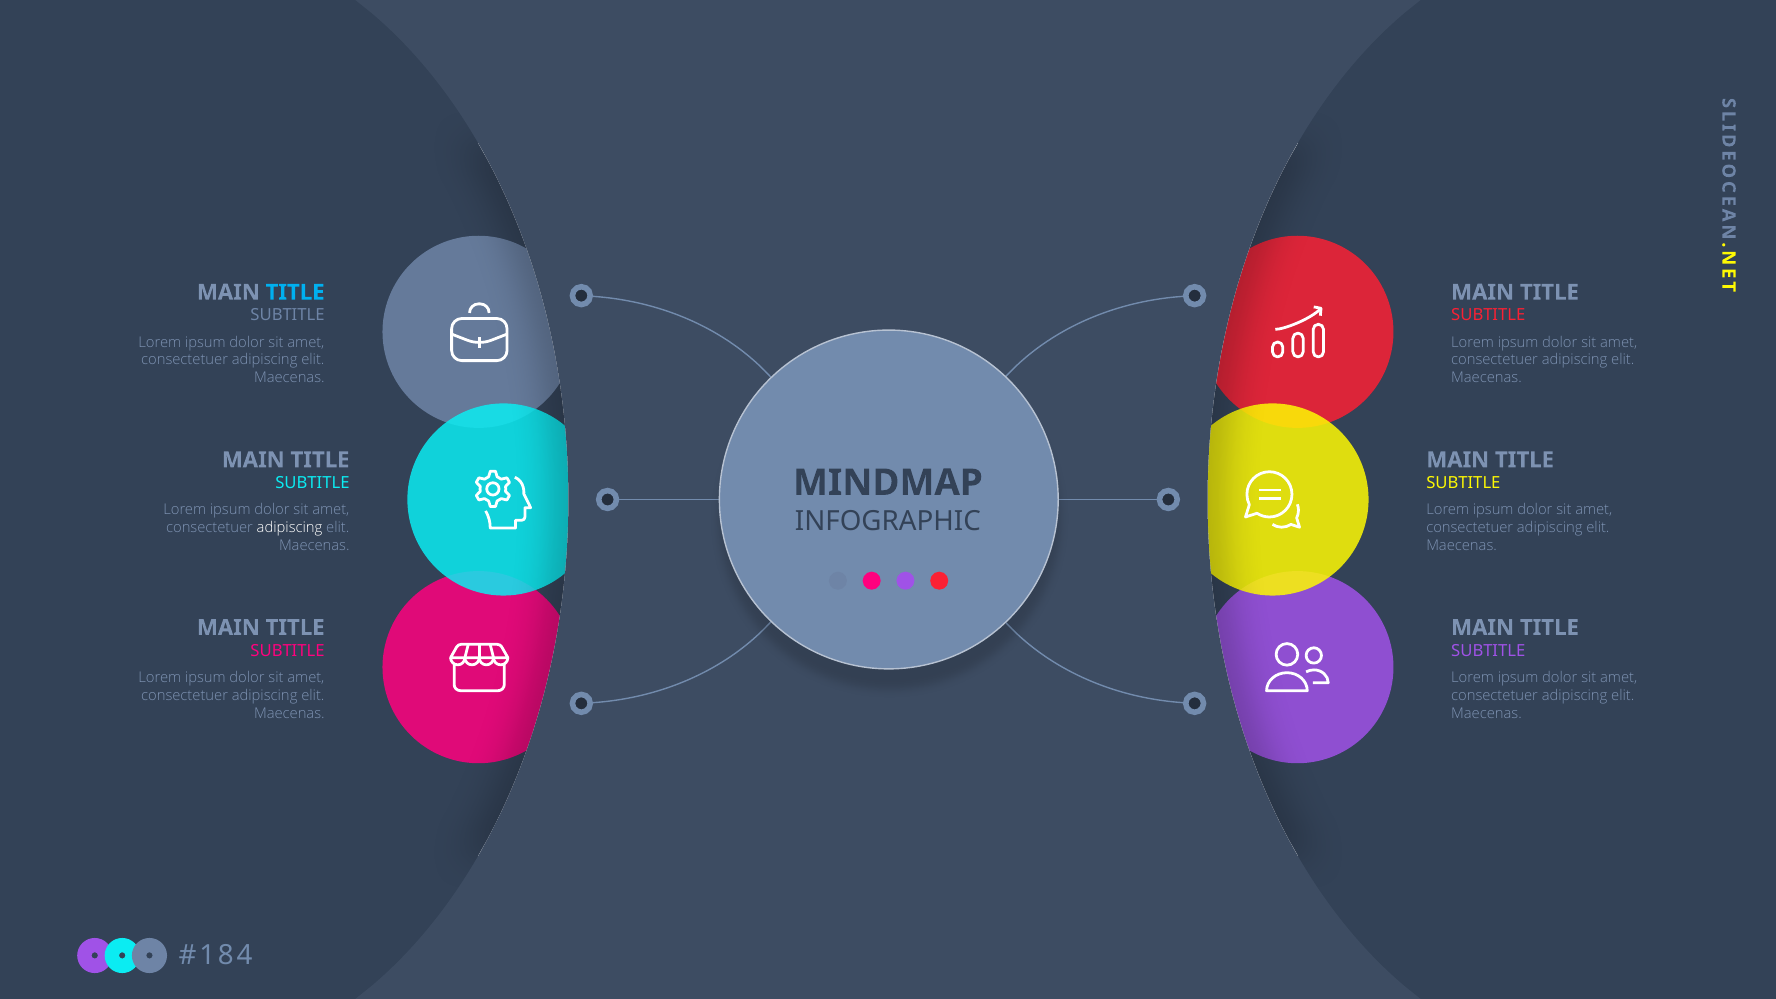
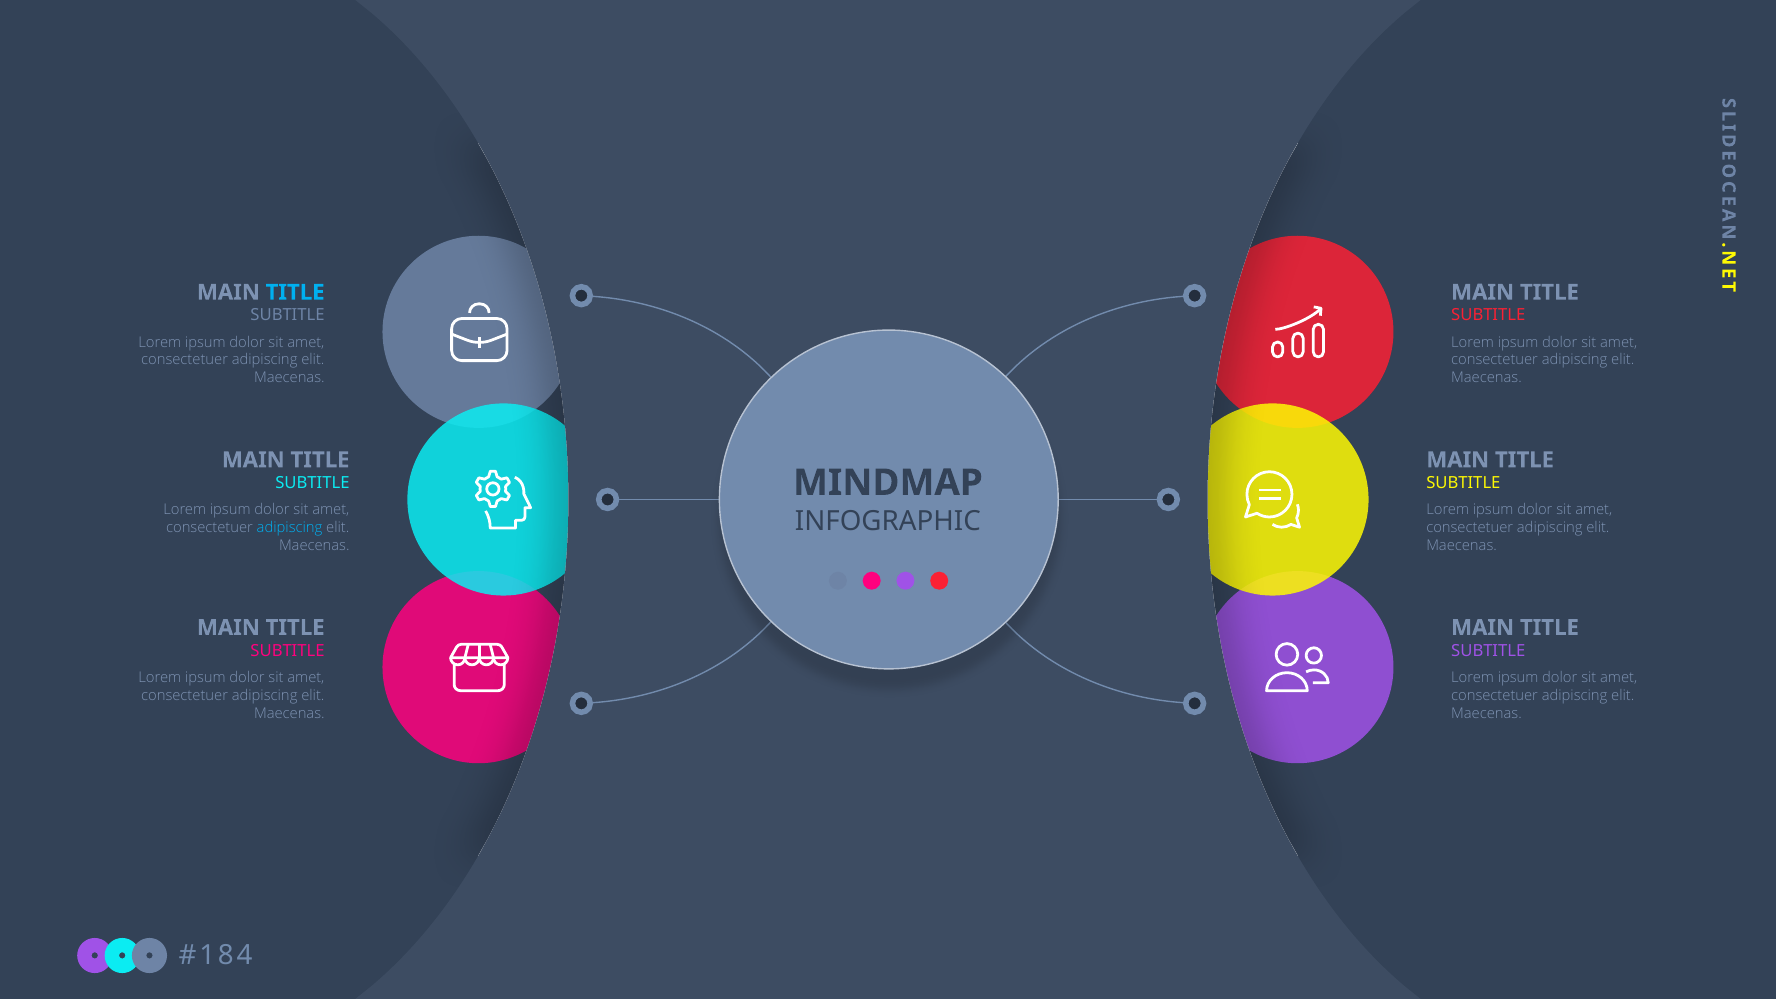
adipiscing colour: white -> light blue (290, 528)
